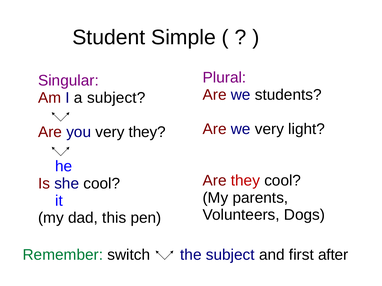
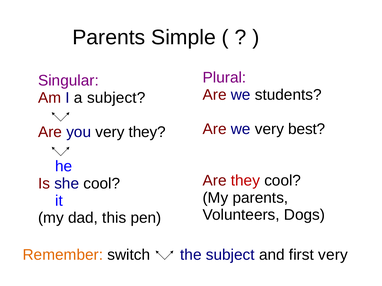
Student: Student -> Parents (109, 38)
light: light -> best (307, 129)
Remember colour: green -> orange (63, 255)
first after: after -> very (333, 255)
